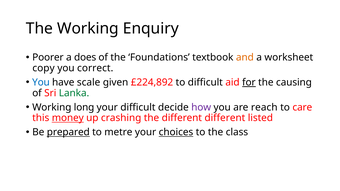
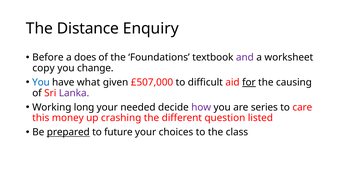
The Working: Working -> Distance (88, 29)
Poorer: Poorer -> Before (48, 57)
and colour: orange -> purple (245, 57)
correct: correct -> change (95, 68)
scale: scale -> what (89, 82)
£224,892: £224,892 -> £507,000 (152, 82)
Lanka colour: green -> purple (74, 93)
your difficult: difficult -> needed (138, 107)
reach: reach -> series (264, 107)
money underline: present -> none (68, 118)
different different: different -> question (225, 118)
metre: metre -> future (118, 132)
choices underline: present -> none (176, 132)
